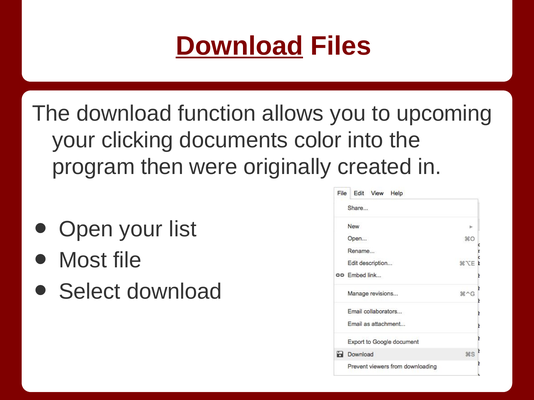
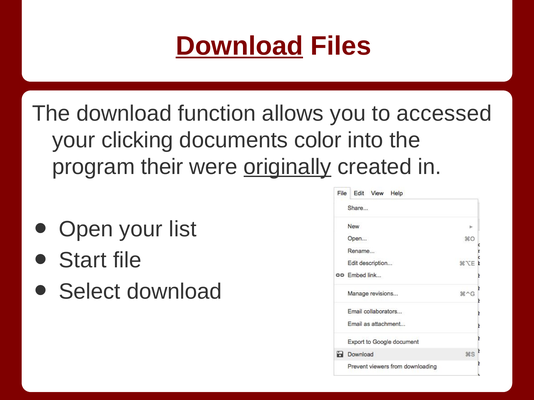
upcoming: upcoming -> accessed (444, 114)
then: then -> their (162, 167)
originally underline: none -> present (287, 167)
Most: Most -> Start (83, 261)
